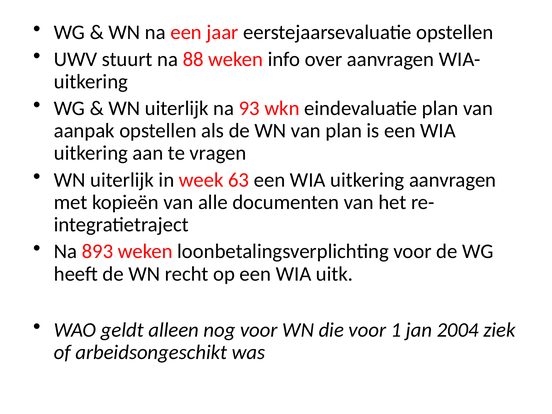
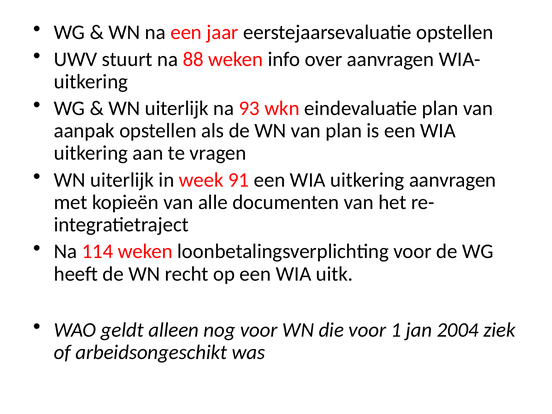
63: 63 -> 91 (239, 180)
893: 893 -> 114 (97, 251)
